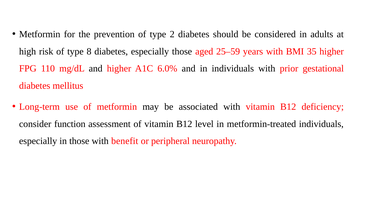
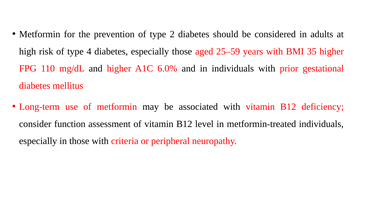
8: 8 -> 4 (89, 51)
benefit: benefit -> criteria (125, 141)
